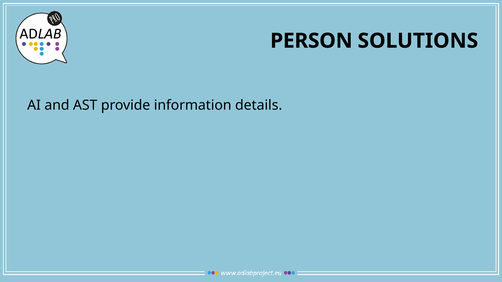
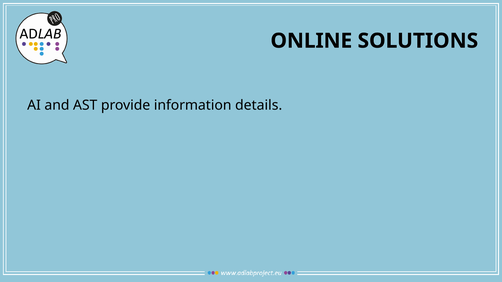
PERSON: PERSON -> ONLINE (311, 41)
